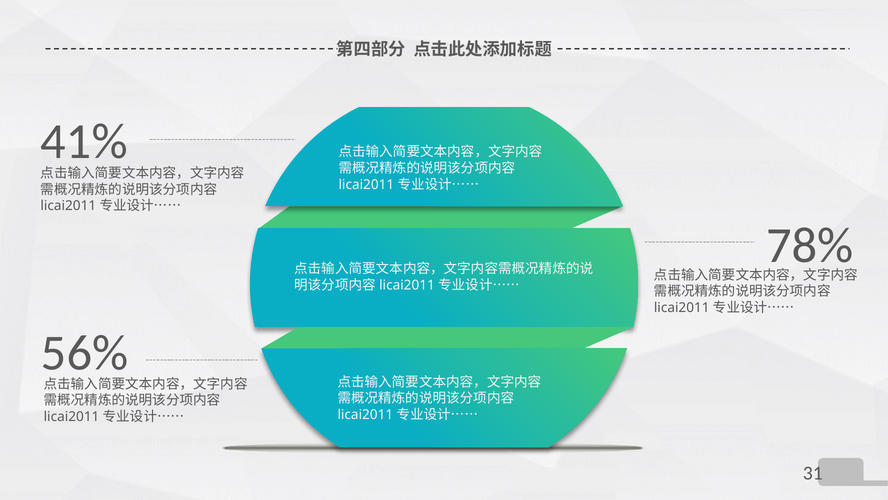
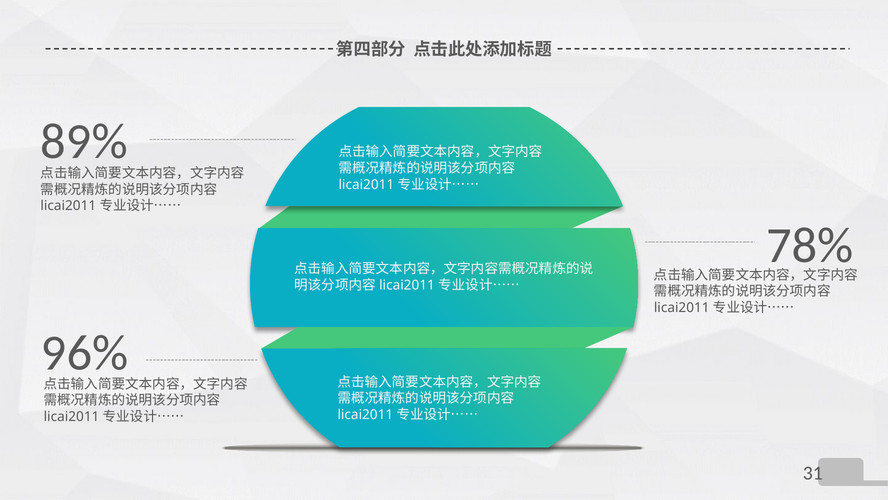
41%: 41% -> 89% (84, 142)
56%: 56% -> 96% (85, 353)
